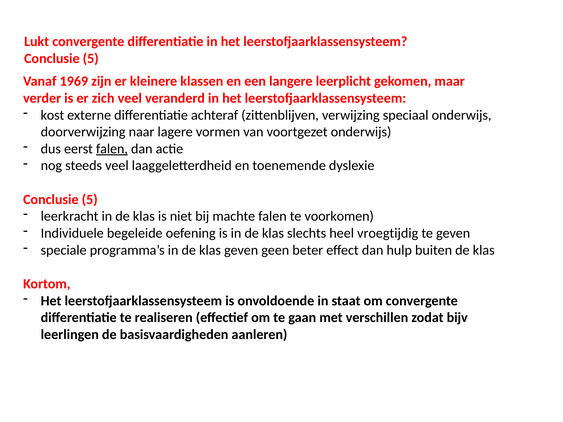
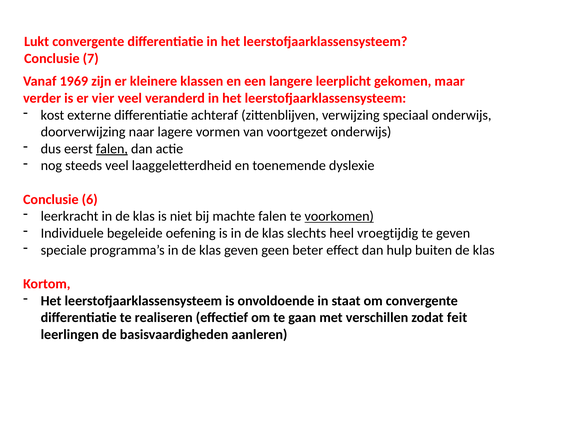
5: 5 -> 7 (91, 58)
zich: zich -> vier (103, 98)
5: 5 -> 6 (90, 200)
voorkomen underline: none -> present (339, 216)
bijv: bijv -> feit (457, 318)
